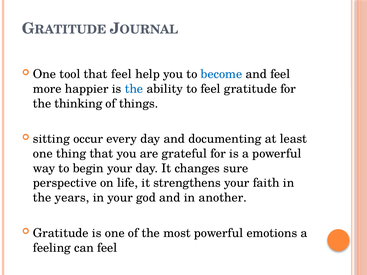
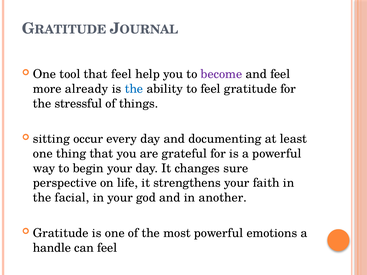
become colour: blue -> purple (221, 74)
happier: happier -> already (87, 89)
thinking: thinking -> stressful (78, 104)
years: years -> facial (72, 198)
feeling: feeling -> handle (52, 248)
